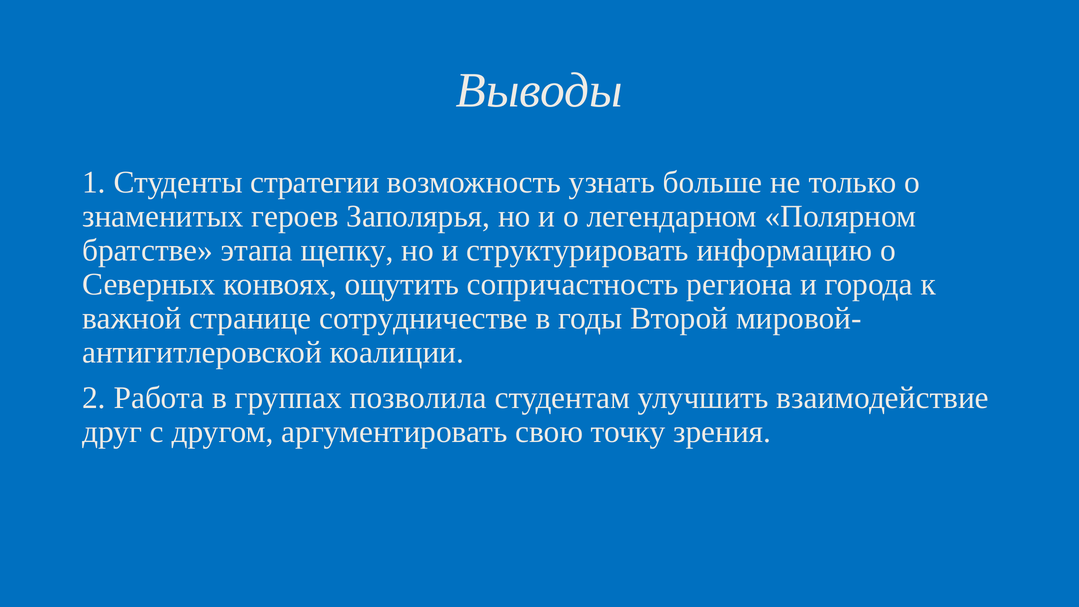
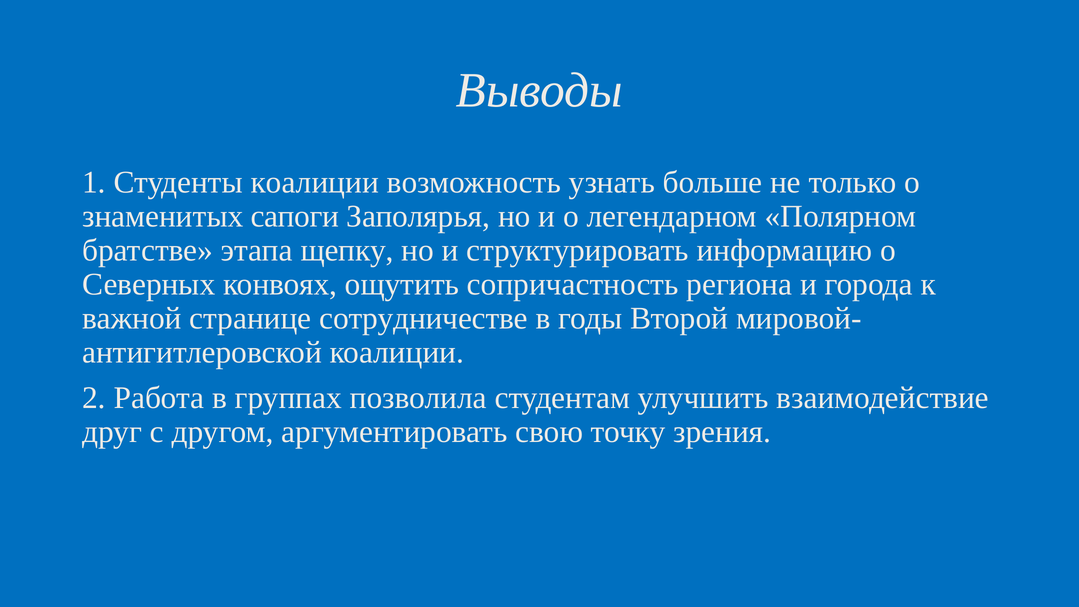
Студенты стратегии: стратегии -> коалиции (315, 182)
героев: героев -> сапоги (295, 216)
